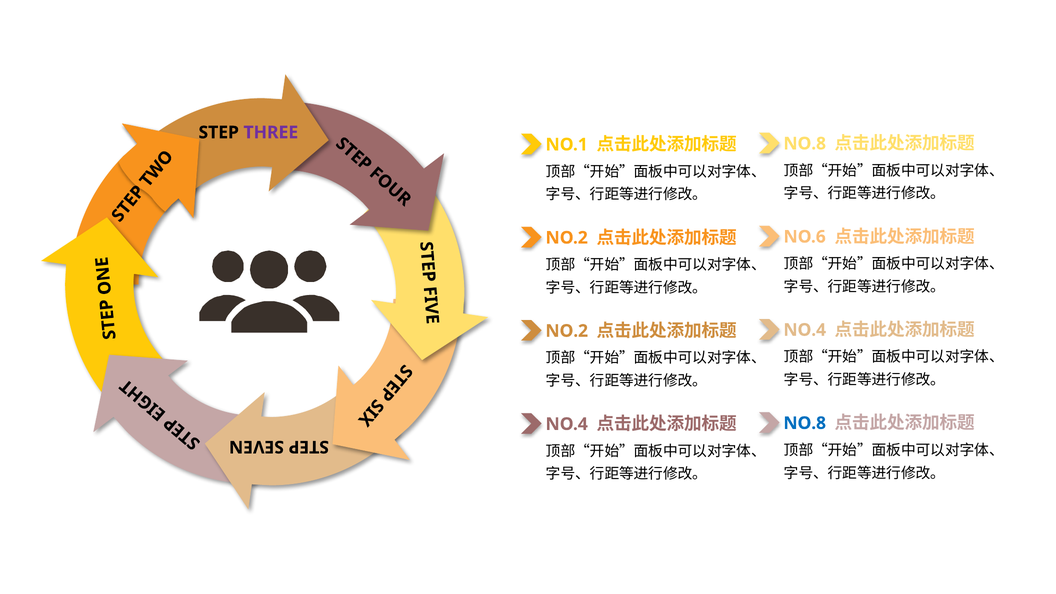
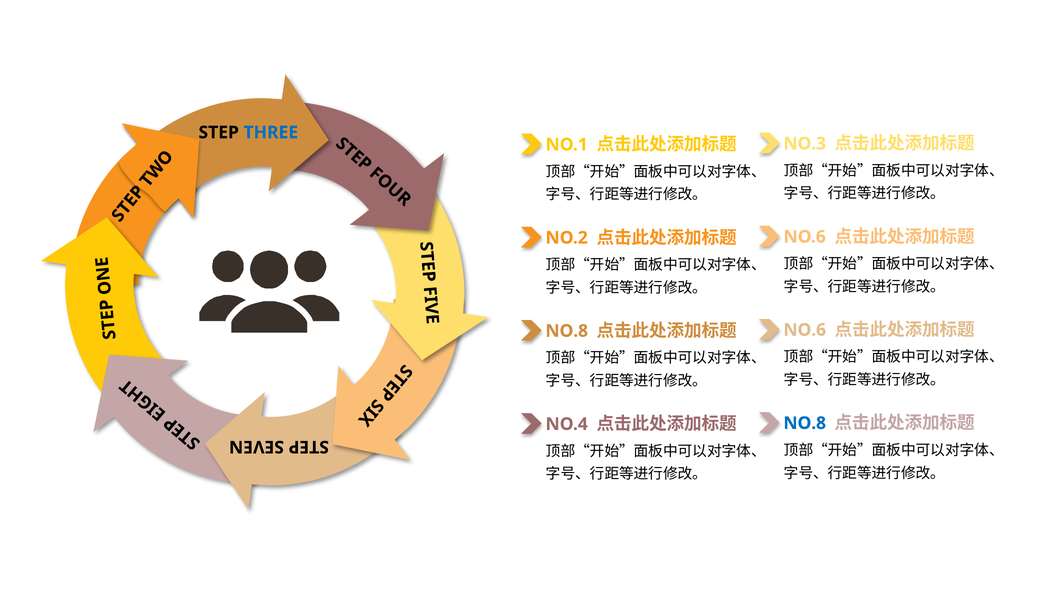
THREE colour: purple -> blue (271, 132)
NO.8: NO.8 -> NO.3 (805, 144)
NO.4: NO.4 -> NO.6 (805, 330)
NO.2: NO.2 -> NO.8 (567, 331)
